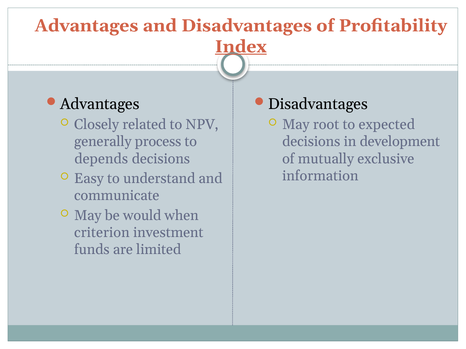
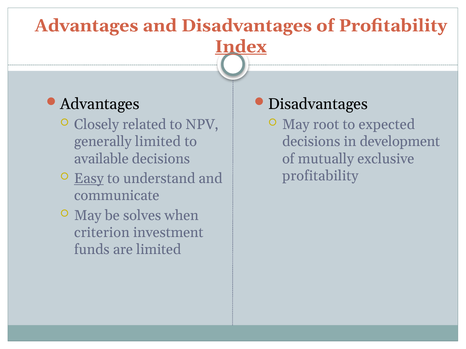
generally process: process -> limited (158, 142)
depends: depends -> available (101, 159)
information: information -> profitability (320, 176)
Easy underline: none -> present (89, 179)
would: would -> solves (142, 216)
